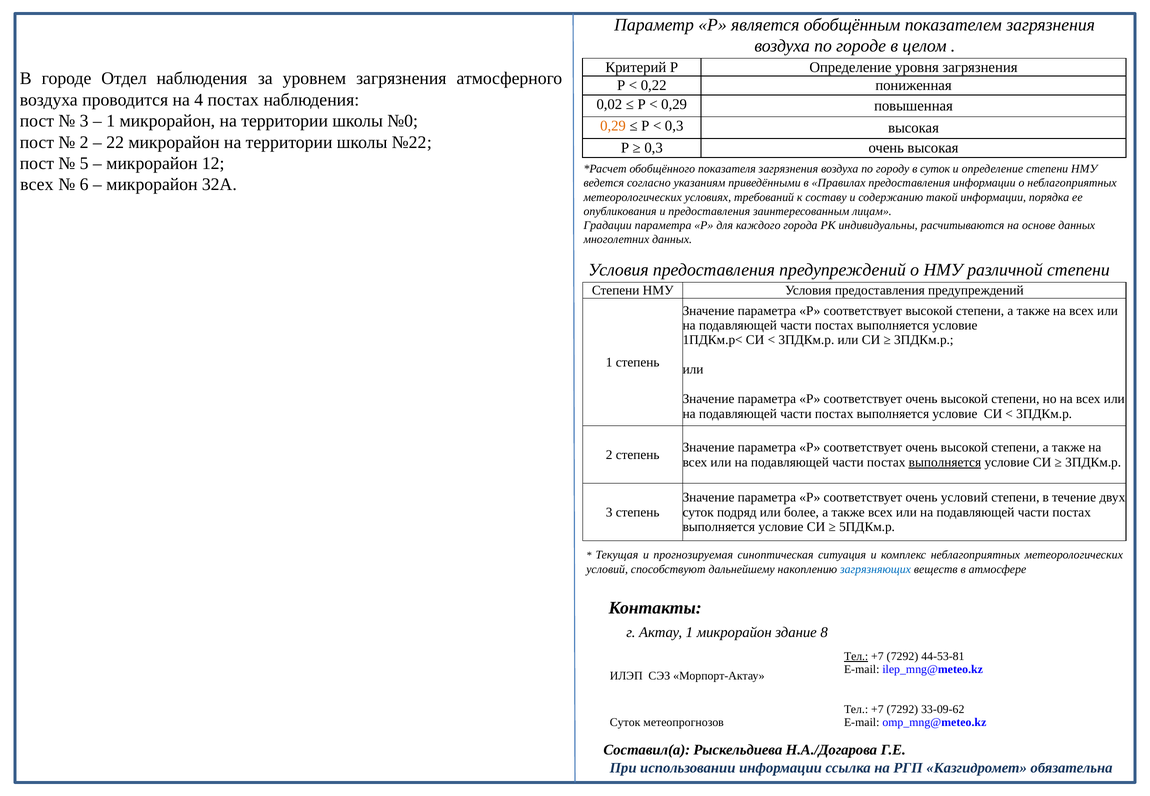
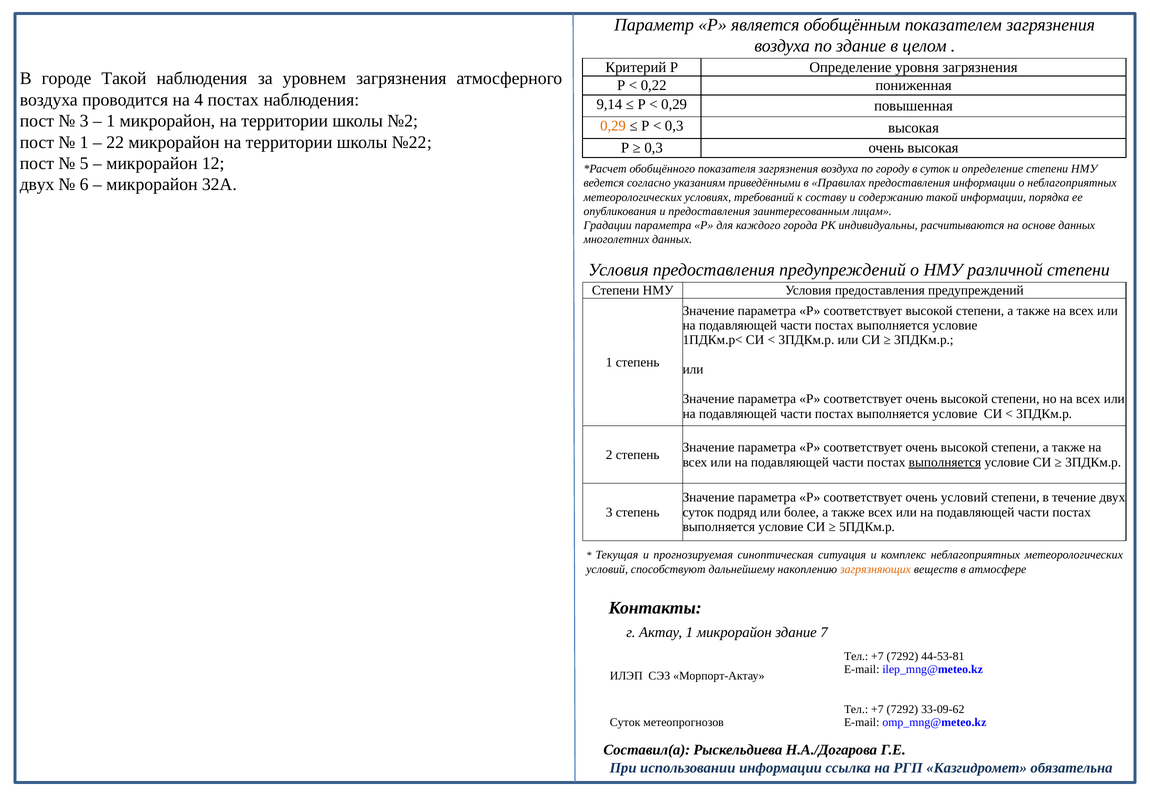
по городе: городе -> здание (861, 46)
городе Отдел: Отдел -> Такой (124, 79)
0,02: 0,02 -> 9,14 (609, 104)
№0: №0 -> №2 (403, 121)
2: 2 -> 1 (84, 142)
всех: всех -> двух (37, 185)
загрязняющих colour: blue -> orange (875, 569)
8: 8 -> 7 (824, 633)
Тел underline: present -> none (856, 657)
